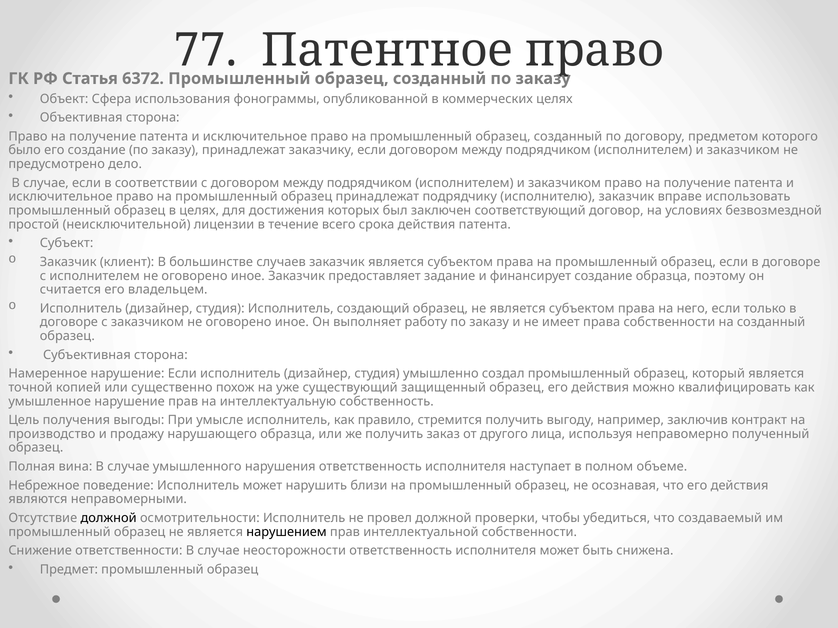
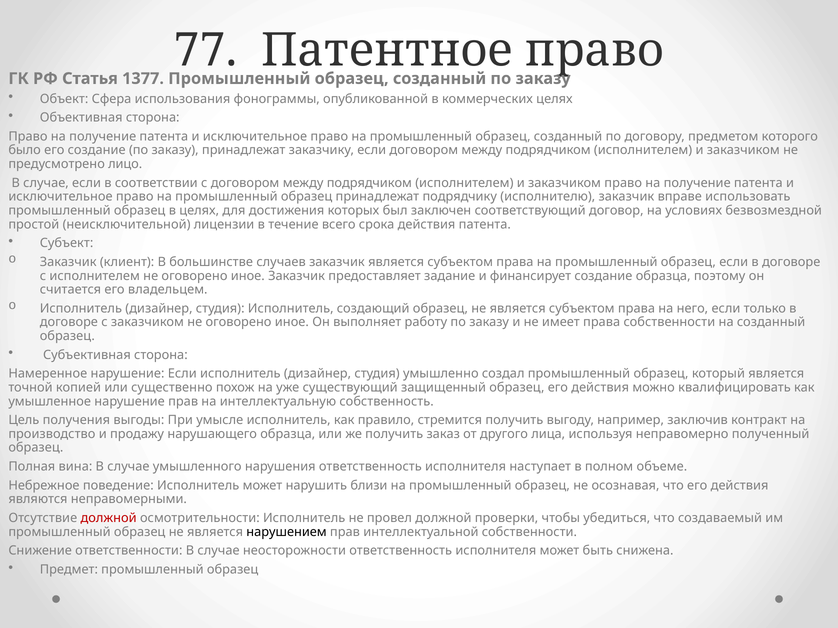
6372: 6372 -> 1377 (143, 79)
дело: дело -> лицо (125, 164)
должной colour: black -> red (109, 518)
